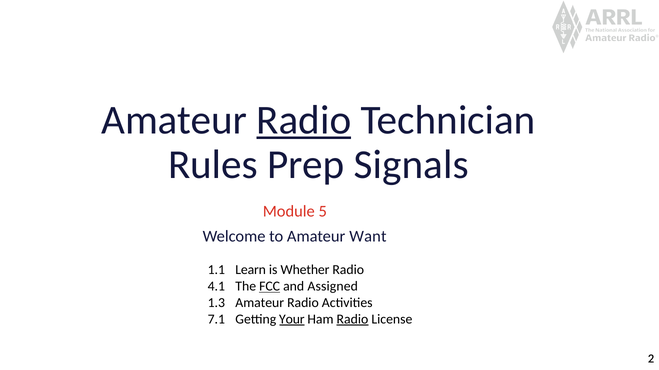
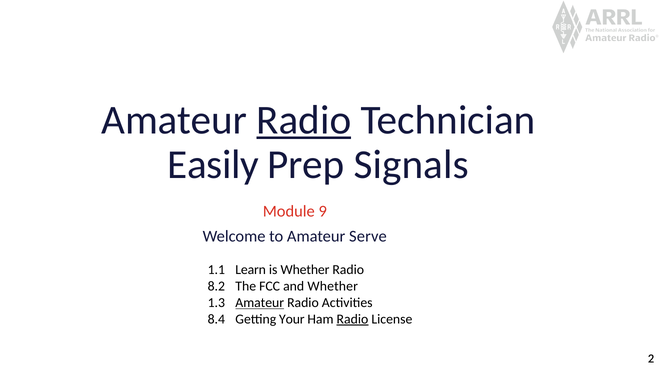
Rules: Rules -> Easily (213, 165)
5: 5 -> 9 (323, 212)
Want: Want -> Serve (368, 237)
4.1: 4.1 -> 8.2 (216, 287)
FCC underline: present -> none (270, 287)
and Assigned: Assigned -> Whether (333, 287)
Amateur underline: none -> present (260, 303)
7.1: 7.1 -> 8.4 (216, 320)
Your underline: present -> none (292, 320)
